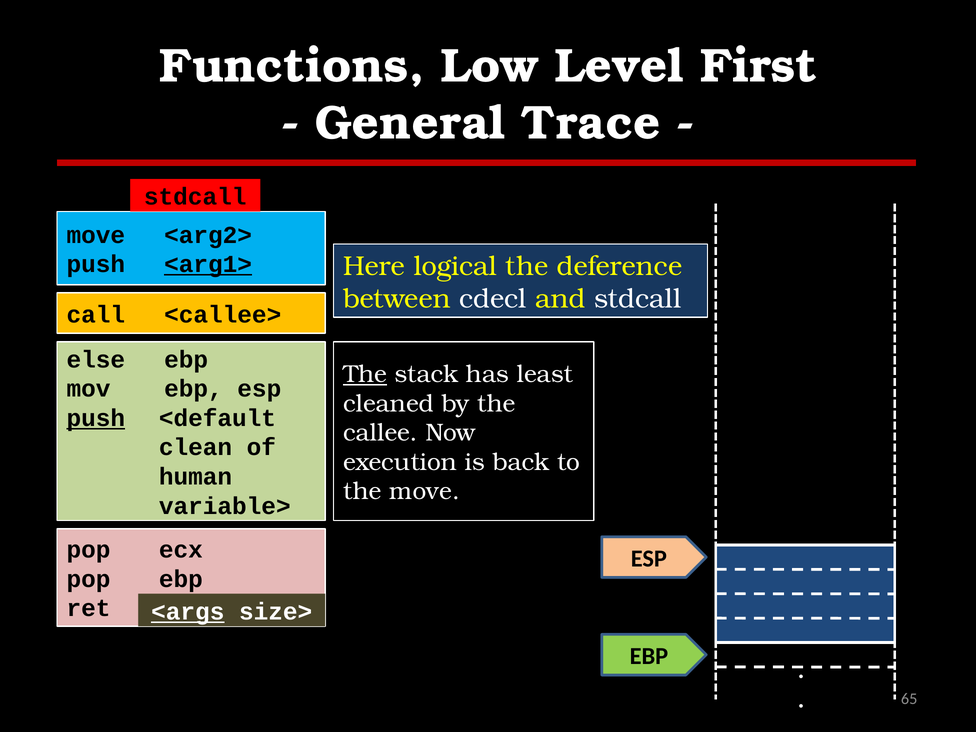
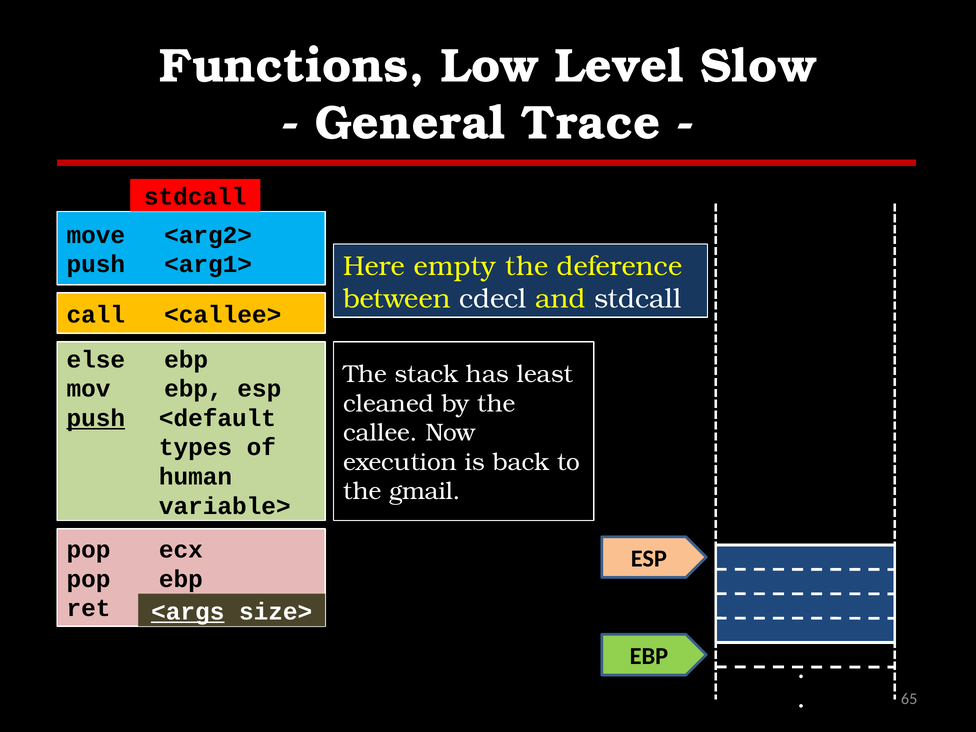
First: First -> Slow (758, 66)
logical: logical -> empty (455, 266)
<arg1> underline: present -> none (208, 264)
The underline: present -> none (365, 374)
clean: clean -> types (195, 447)
the move: move -> gmail (425, 491)
